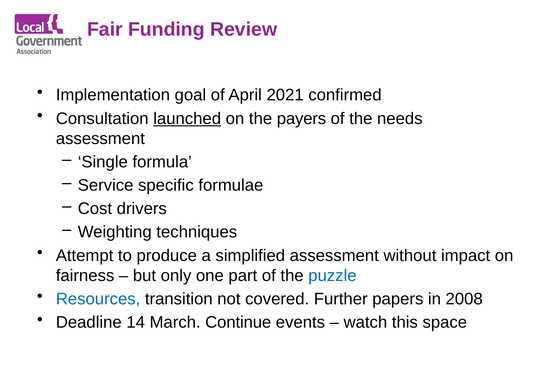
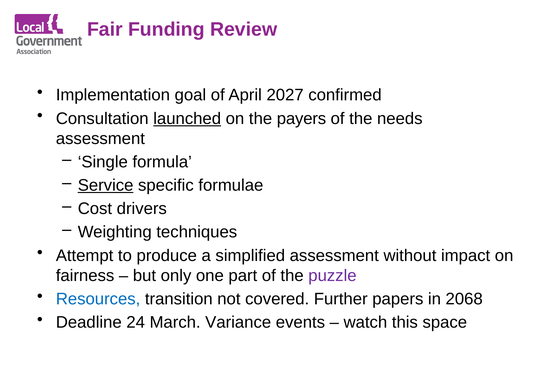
2021: 2021 -> 2027 (285, 95)
Service underline: none -> present (106, 185)
puzzle colour: blue -> purple (332, 275)
2008: 2008 -> 2068 (464, 299)
14: 14 -> 24 (136, 322)
Continue: Continue -> Variance (238, 322)
